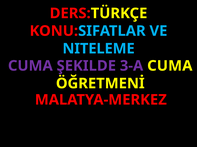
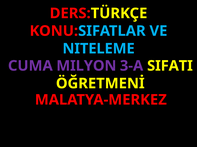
ŞEKILDE: ŞEKILDE -> MILYON (86, 66)
3-A CUMA: CUMA -> SIFATI (170, 66)
